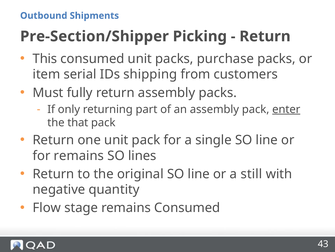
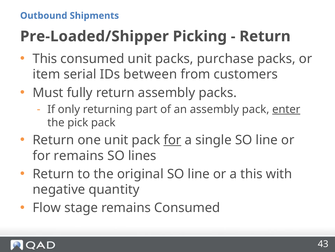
Pre-Section/Shipper: Pre-Section/Shipper -> Pre-Loaded/Shipper (94, 36)
shipping: shipping -> between (150, 74)
that: that -> pick (78, 122)
for underline: none -> present (172, 140)
a still: still -> this (251, 173)
